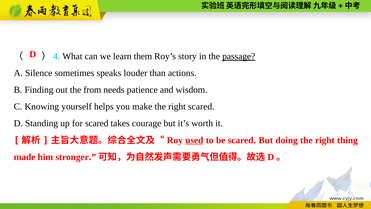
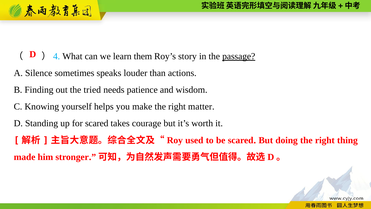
from: from -> tried (92, 90)
right scared: scared -> matter (201, 106)
used underline: present -> none (194, 140)
